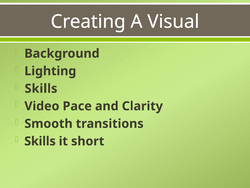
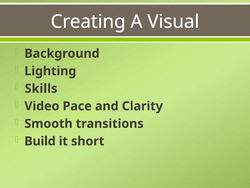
Skills: Skills -> Build (40, 141)
